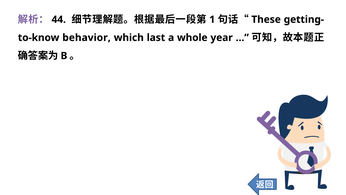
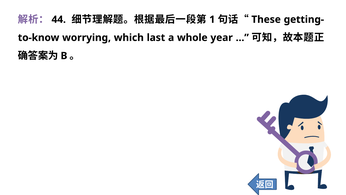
behavior: behavior -> worrying (87, 38)
